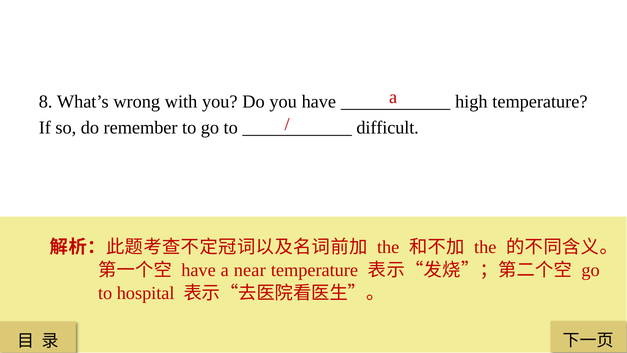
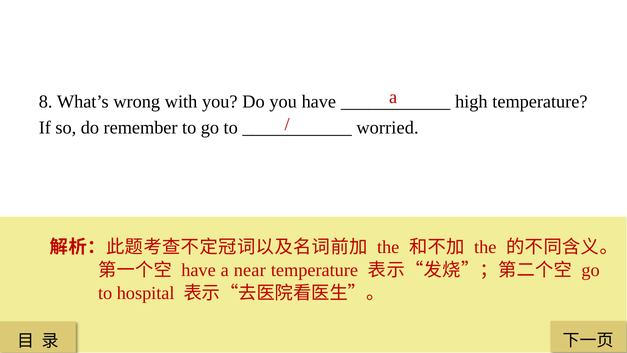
difficult: difficult -> worried (387, 128)
